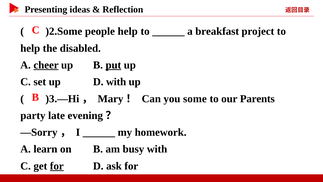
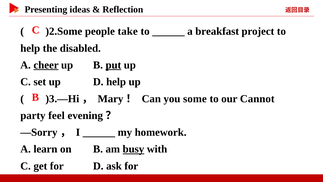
people help: help -> take (128, 31)
D with: with -> help (116, 82)
Parents: Parents -> Cannot (257, 99)
late: late -> feel (56, 115)
busy underline: none -> present (133, 149)
for underline: present -> none (57, 166)
